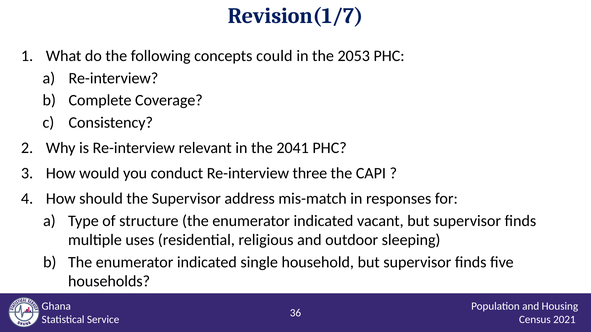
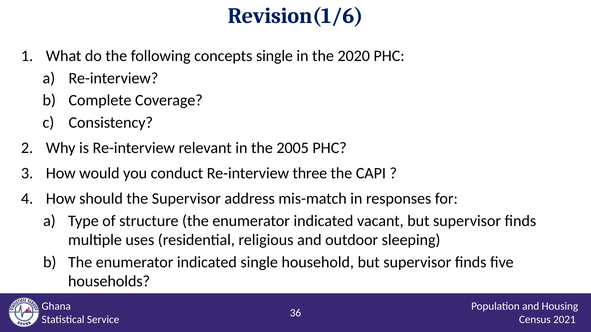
Revision(1/7: Revision(1/7 -> Revision(1/6 (295, 16)
concepts could: could -> single (274, 56)
2053: 2053 -> 2020 (354, 56)
2041: 2041 -> 2005 (293, 148)
